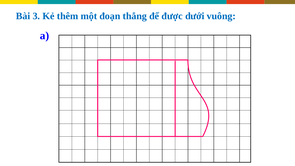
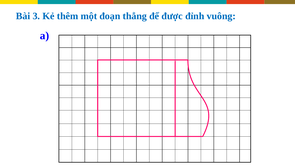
dưới: dưới -> đỉnh (195, 16)
